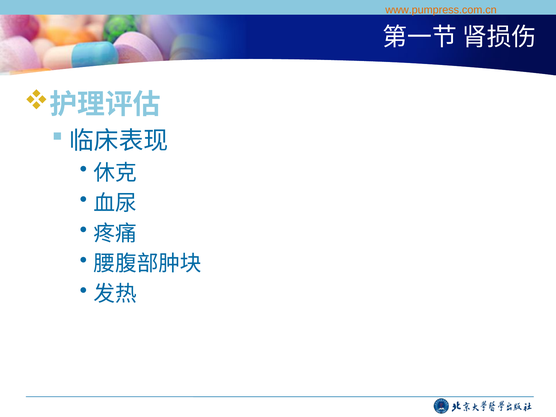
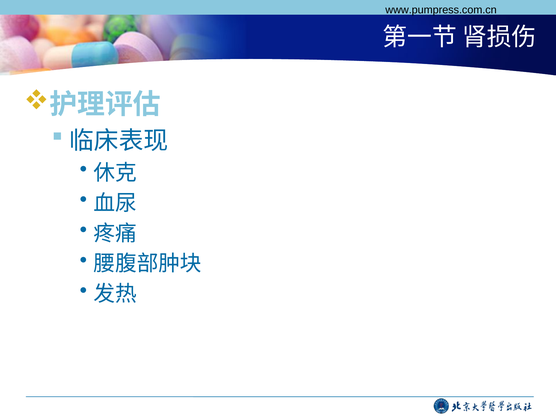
www.pumpress.com.cn colour: orange -> black (441, 10)
